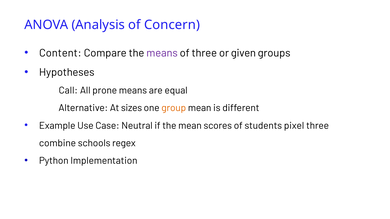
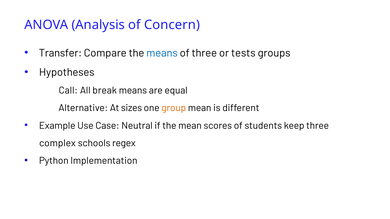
Content: Content -> Transfer (60, 53)
means colour: purple -> blue (162, 53)
given: given -> tests (243, 53)
prone: prone -> break (105, 91)
pixel: pixel -> keep (294, 126)
combine: combine -> complex (57, 143)
